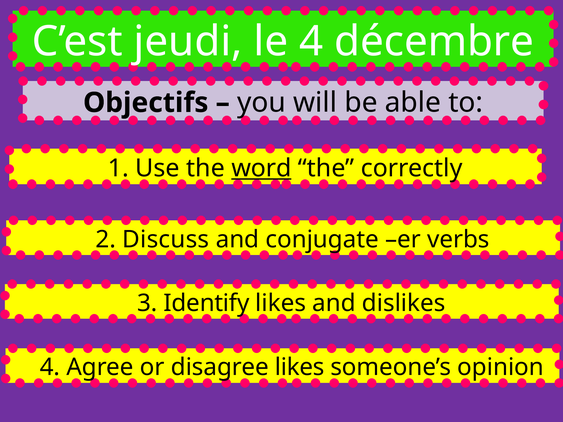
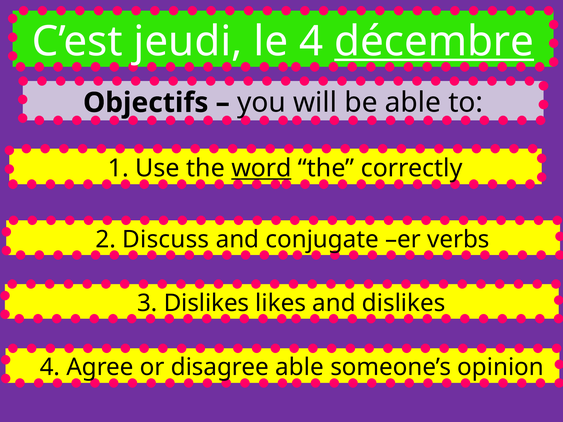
décembre underline: none -> present (434, 42)
3 Identify: Identify -> Dislikes (206, 303)
disagree likes: likes -> able (300, 368)
